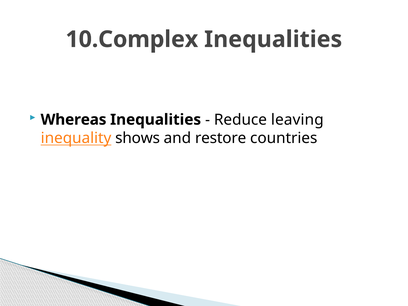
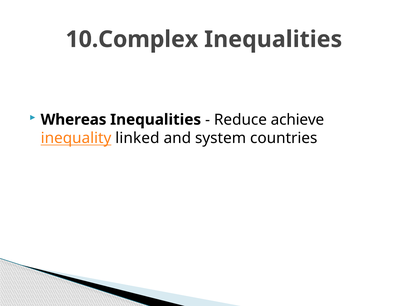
leaving: leaving -> achieve (297, 120)
shows: shows -> linked (137, 138)
restore: restore -> system (221, 138)
